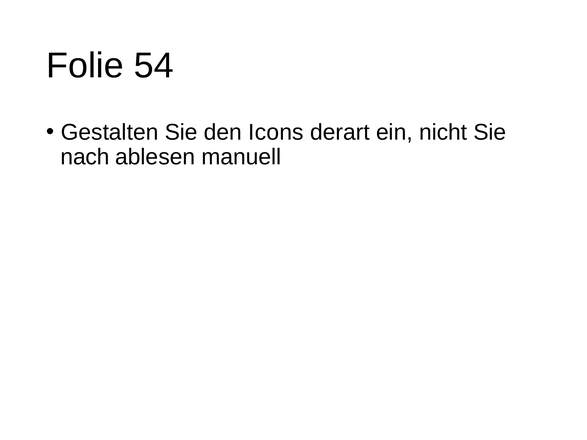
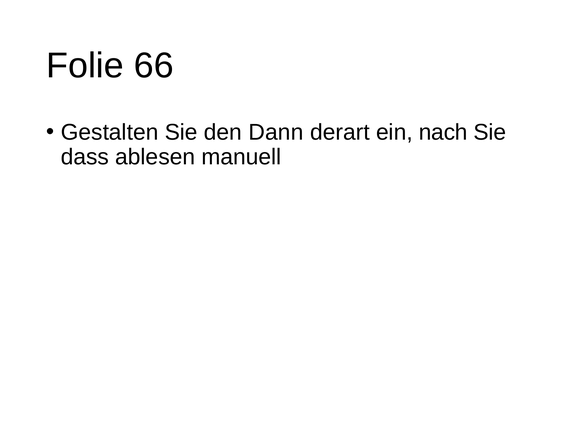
54: 54 -> 66 (154, 66)
Icons: Icons -> Dann (276, 132)
nicht: nicht -> nach (443, 132)
nach: nach -> dass (85, 157)
